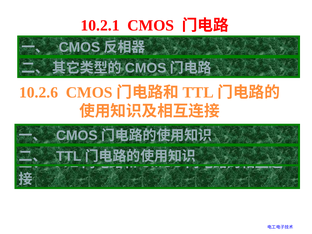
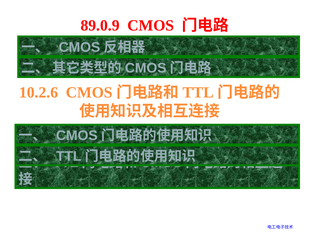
10.2.1: 10.2.1 -> 89.0.9 (100, 25)
